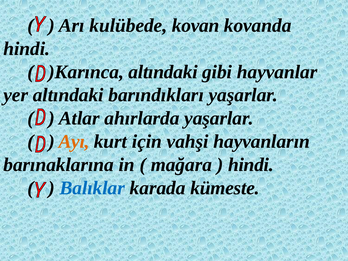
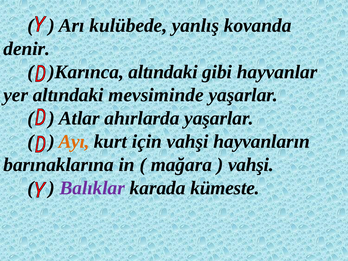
kovan: kovan -> yanlış (196, 26)
hindi: hindi -> denir (27, 49)
barındıkları: barındıkları -> mevsiminde (156, 95)
hindi: hindi -> vahşi (251, 165)
Balıklar colour: blue -> purple (92, 188)
